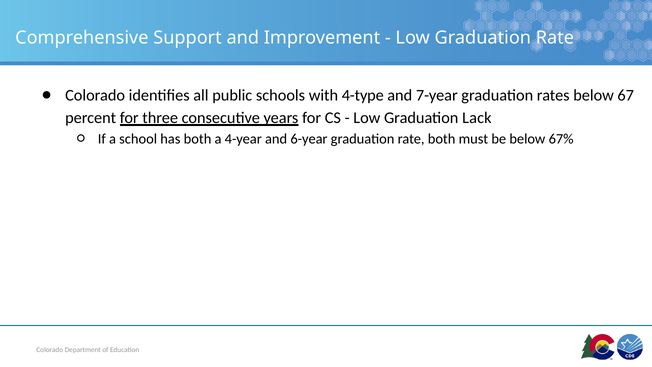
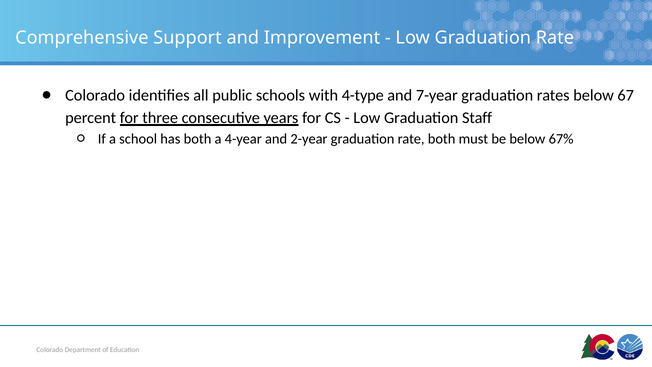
Lack: Lack -> Staff (477, 118)
6-year: 6-year -> 2-year (309, 139)
